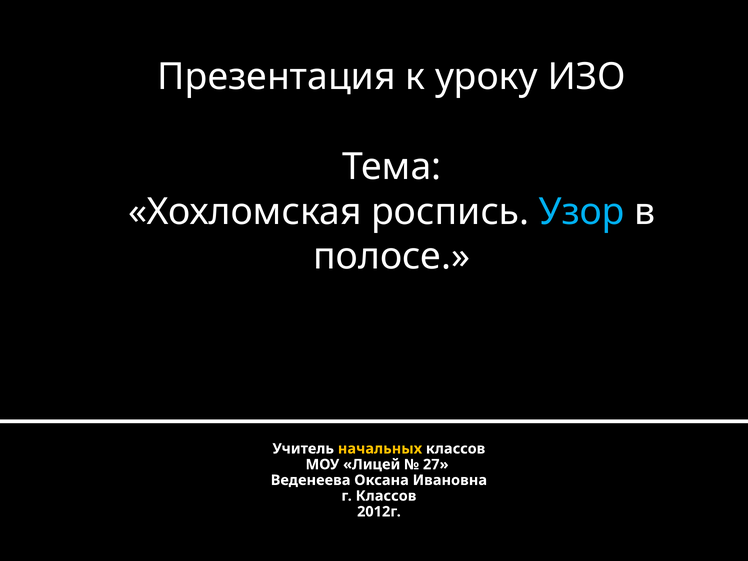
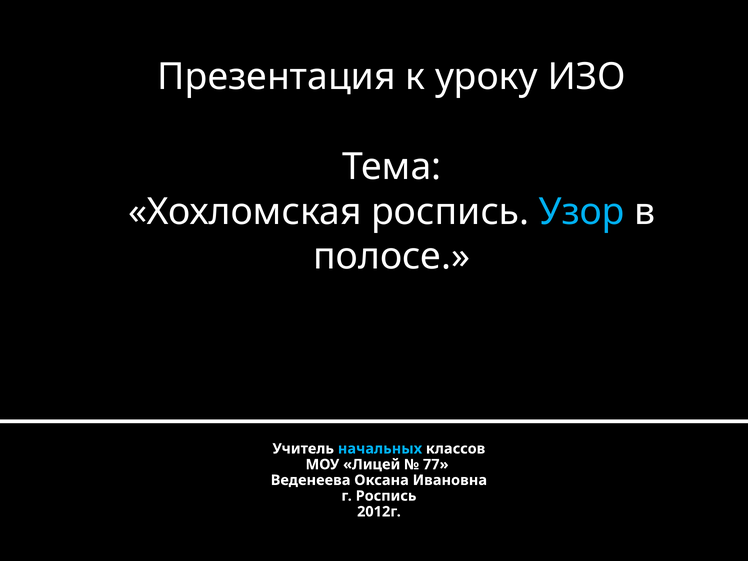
начальных colour: yellow -> light blue (380, 449)
27: 27 -> 77 (436, 464)
г Классов: Классов -> Роспись (386, 496)
